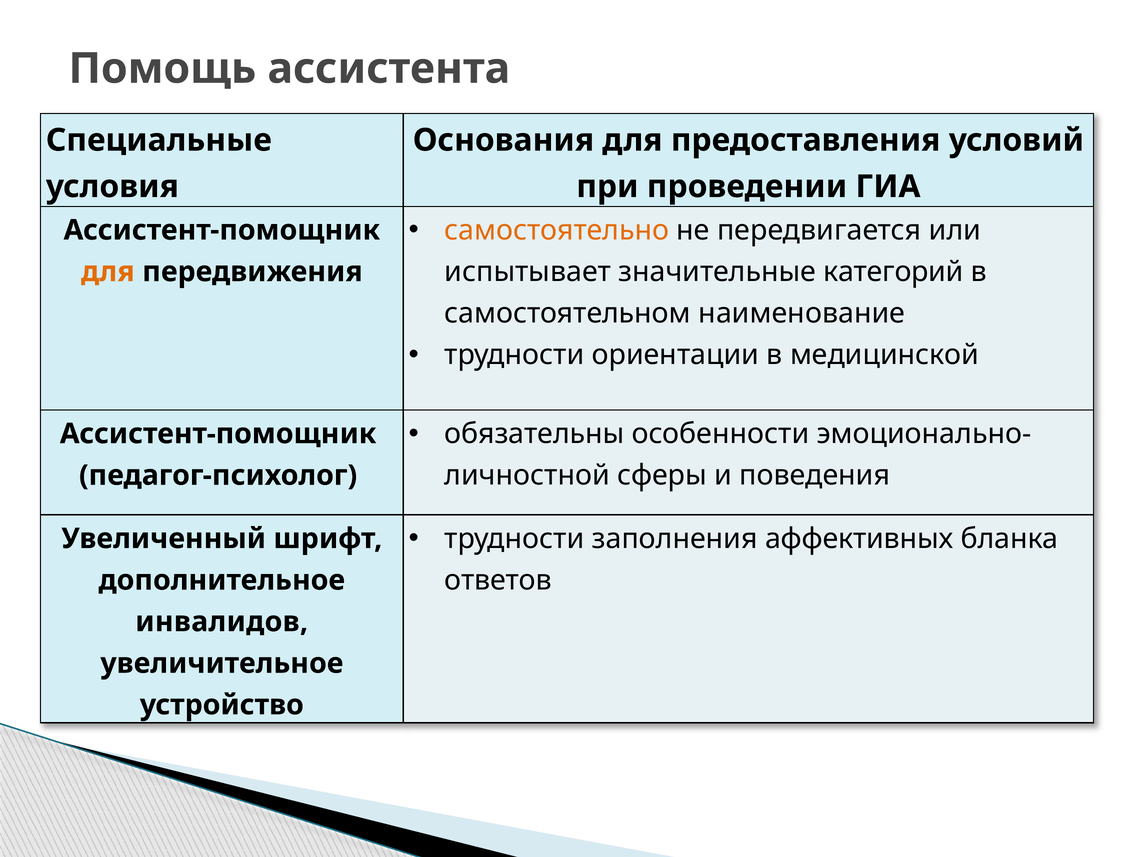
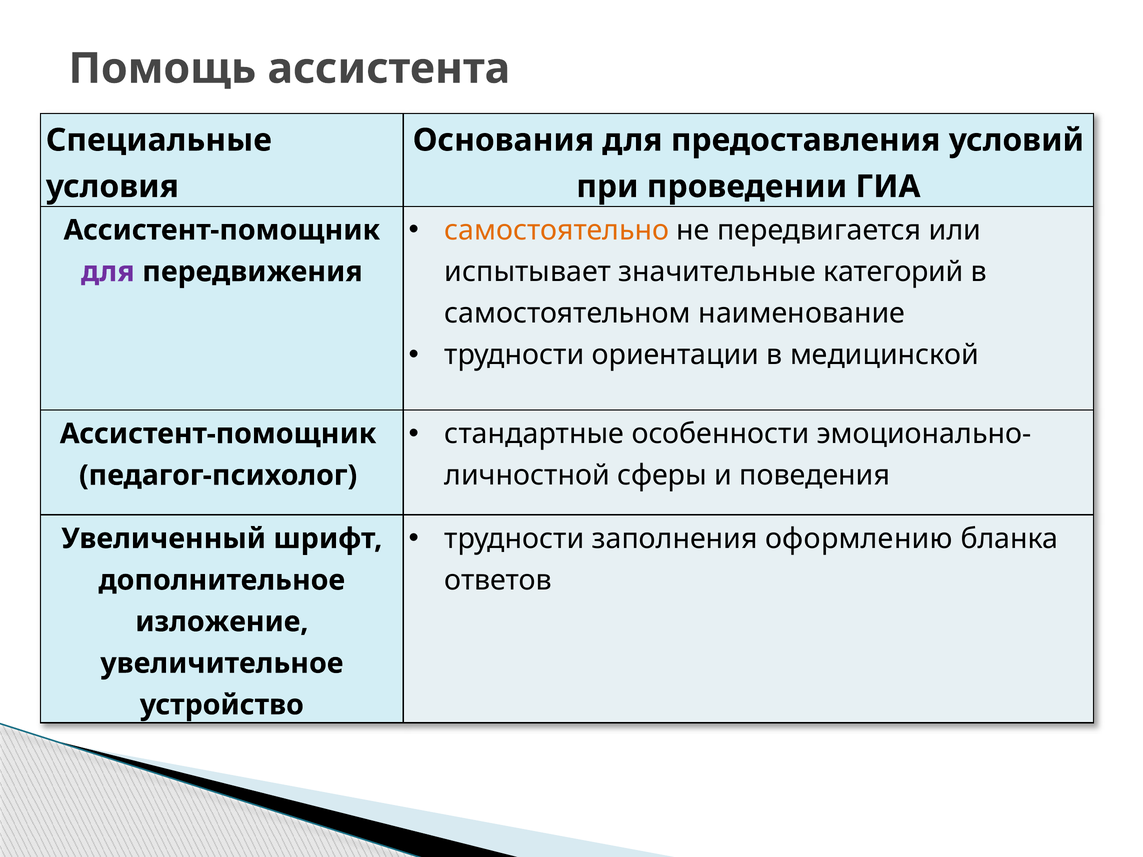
для colour: orange -> purple (108, 272)
обязательны: обязательны -> стандартные (534, 434)
аффективных: аффективных -> оформлению (859, 539)
инвалидов: инвалидов -> изложение (222, 622)
